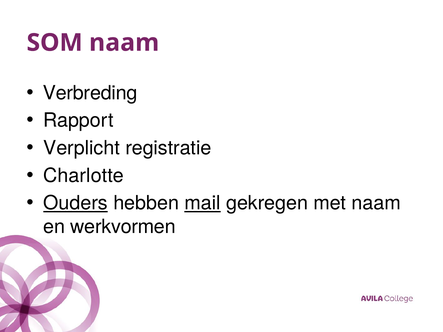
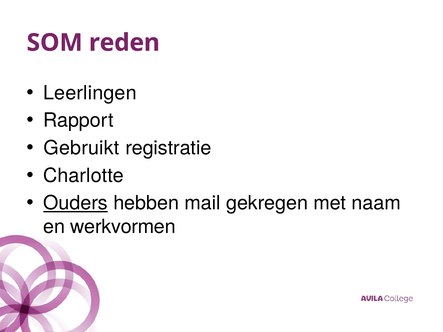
SOM naam: naam -> reden (124, 43)
Verbreding: Verbreding -> Leerlingen (90, 93)
Verplicht: Verplicht -> Gebruikt (81, 148)
mail underline: present -> none (203, 203)
